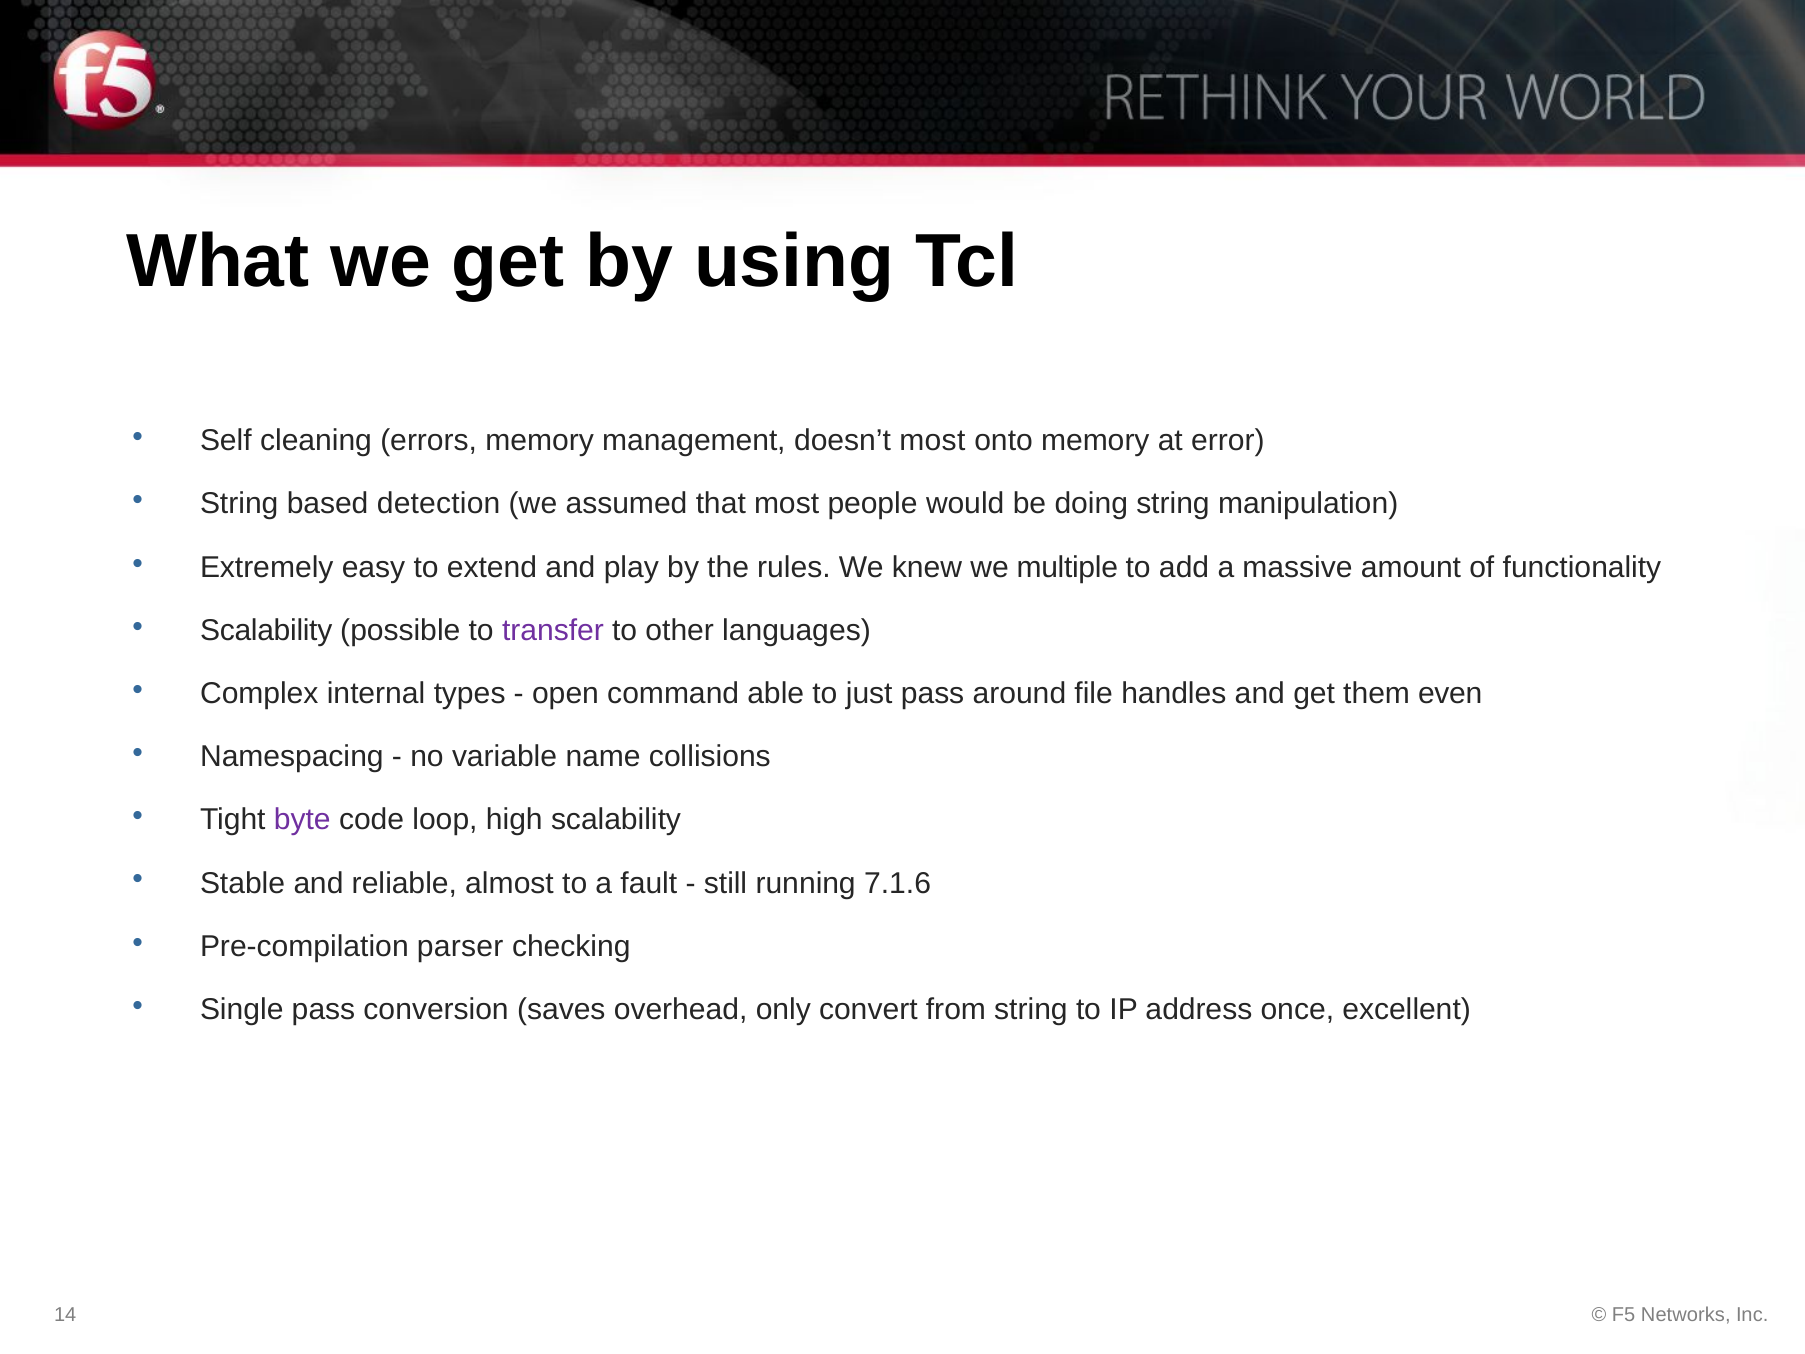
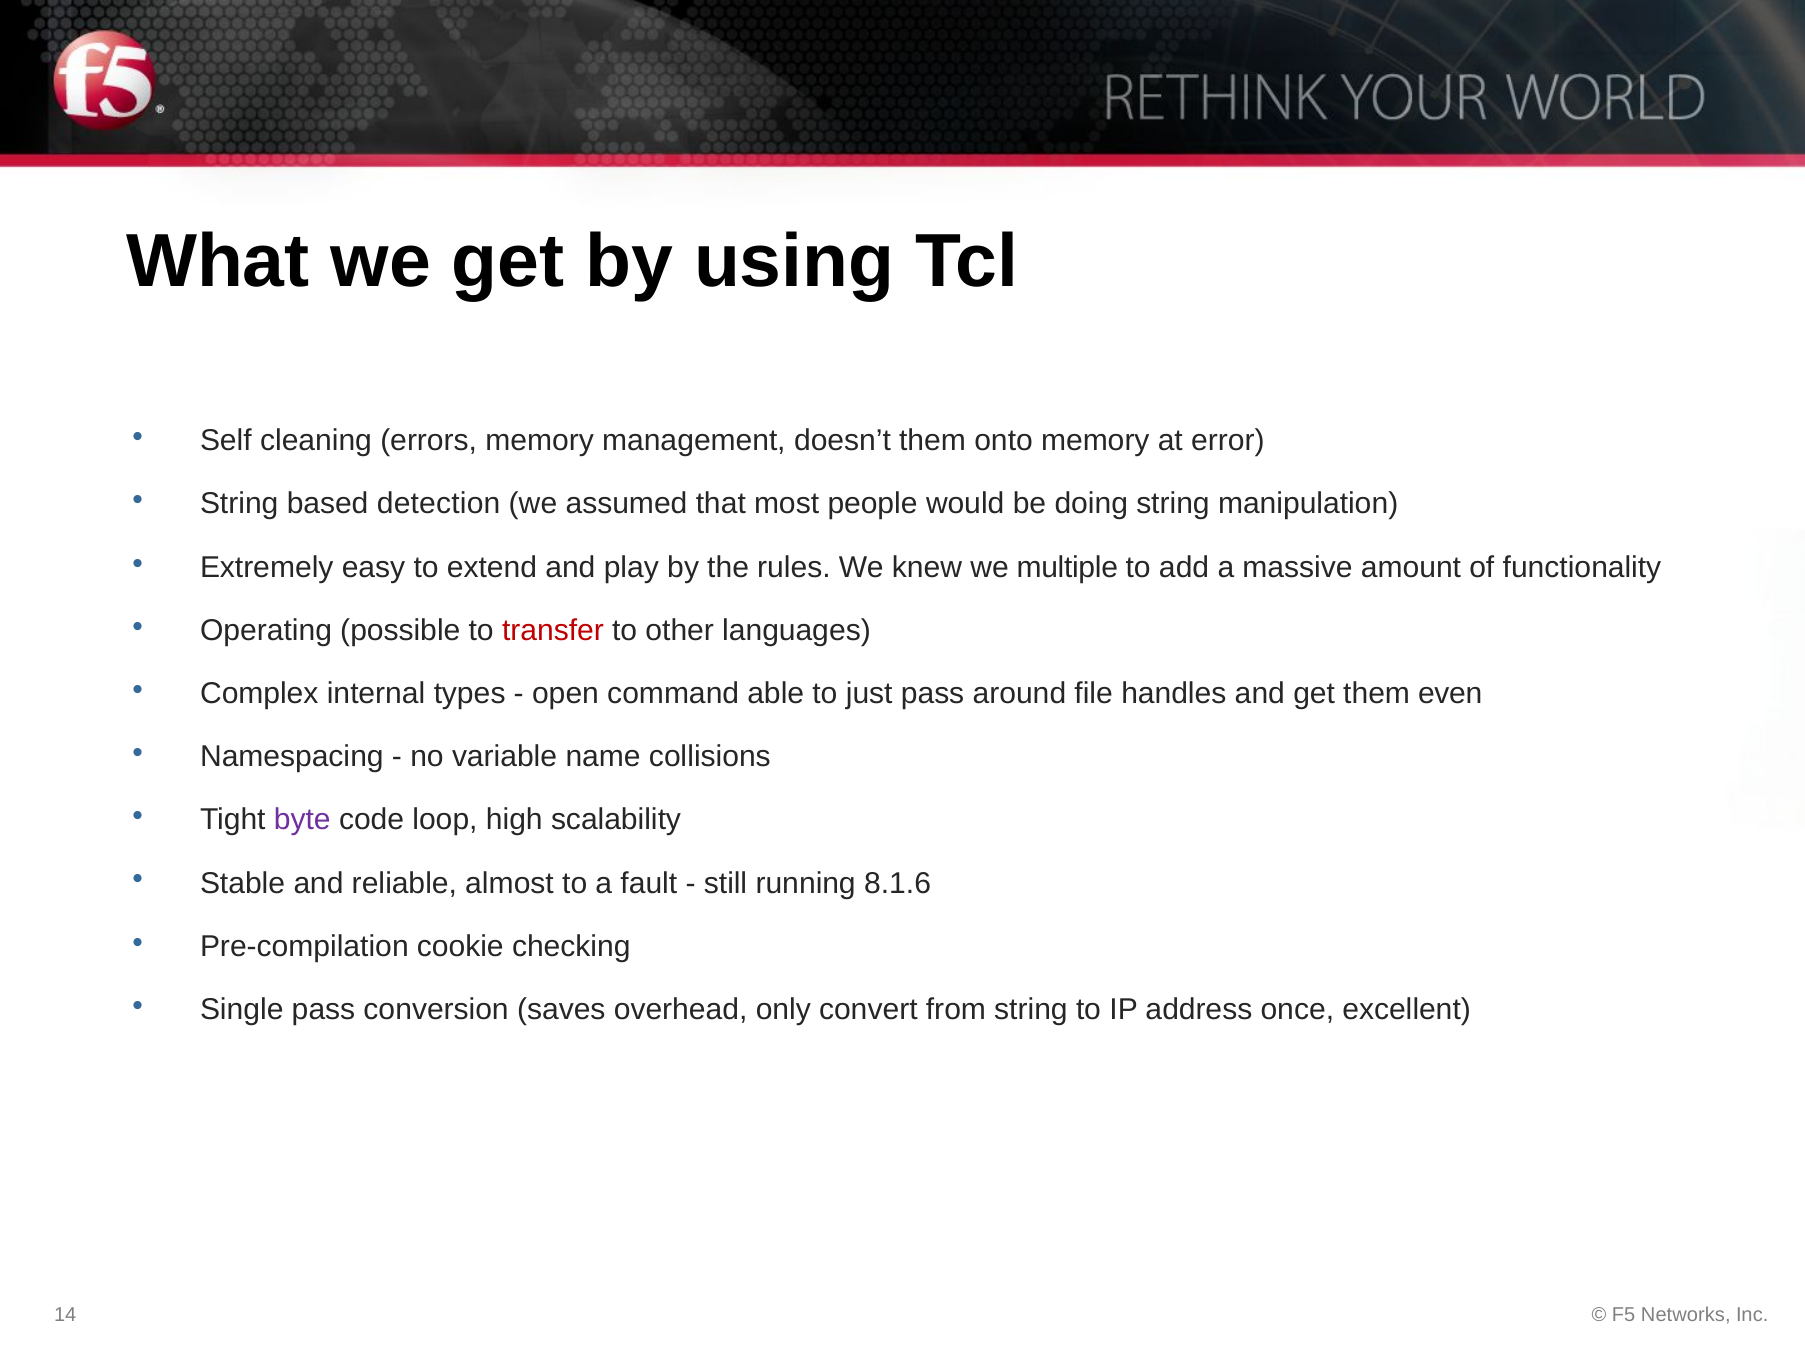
doesn’t most: most -> them (933, 441)
Scalability: Scalability -> Operating (266, 630)
transfer colour: purple -> red (553, 630)
7.1.6: 7.1.6 -> 8.1.6 (898, 883)
parser: parser -> cookie (460, 946)
